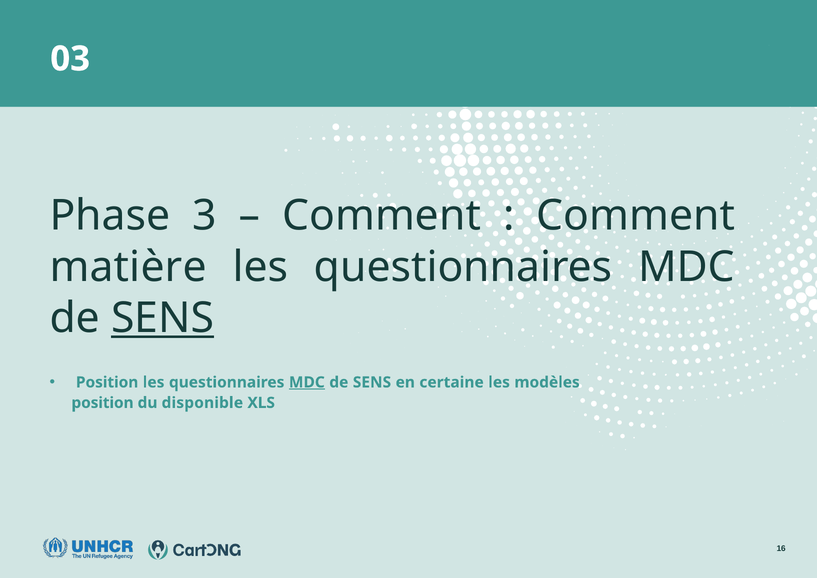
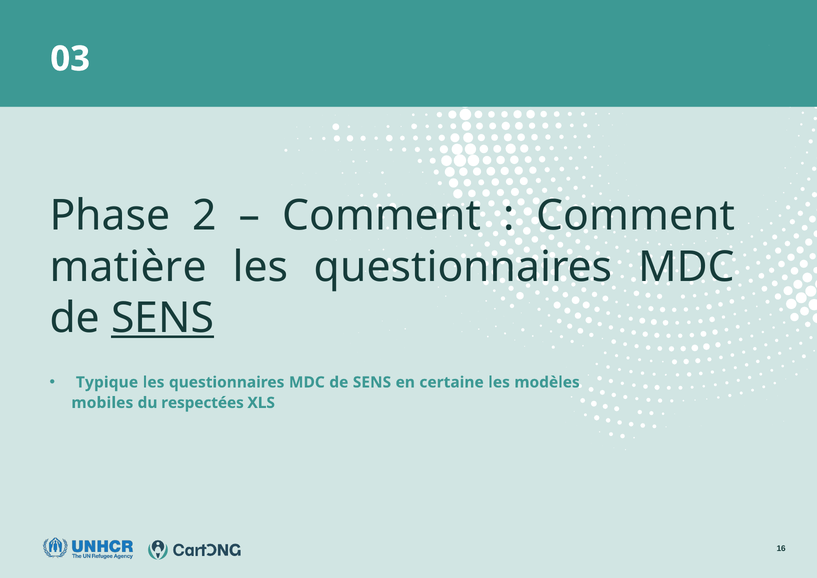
3: 3 -> 2 (204, 216)
Position: Position -> Typique (107, 382)
MDC underline: present -> none (307, 382)
position: position -> mobiles (102, 403)
disponible: disponible -> respectées (202, 403)
